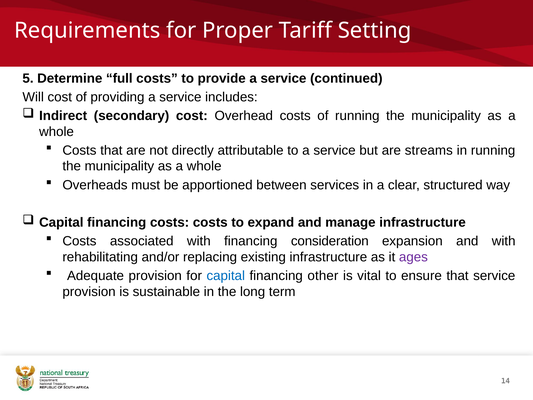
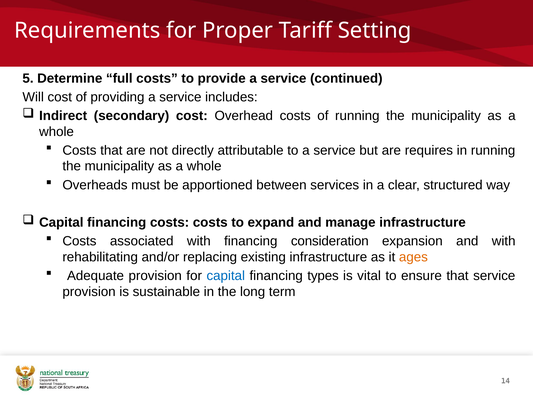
streams: streams -> requires (429, 150)
ages colour: purple -> orange (413, 257)
other: other -> types (323, 275)
